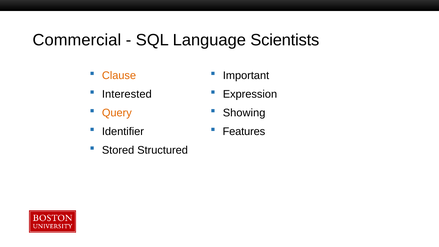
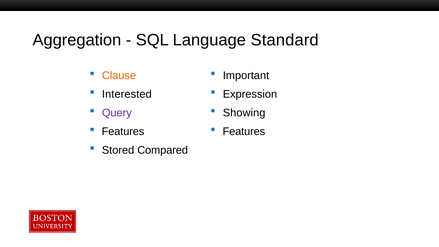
Commercial: Commercial -> Aggregation (77, 40)
Scientists: Scientists -> Standard (285, 40)
Query colour: orange -> purple (117, 113)
Identifier: Identifier -> Features (123, 131)
Structured: Structured -> Compared (163, 150)
